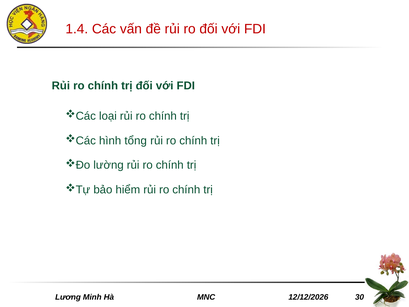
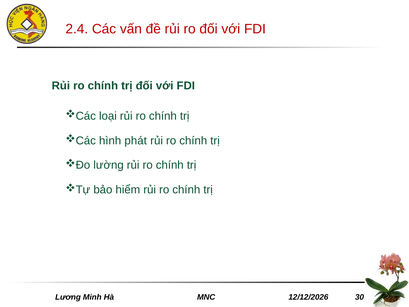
1.4: 1.4 -> 2.4 (77, 29)
tổng: tổng -> phát (136, 141)
